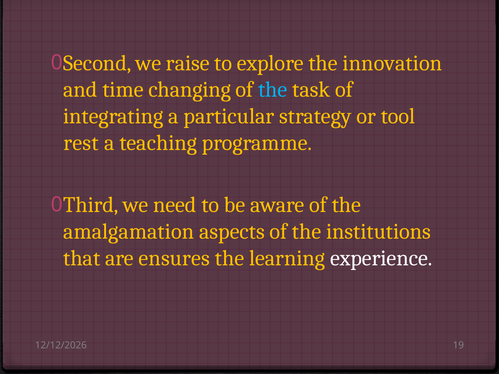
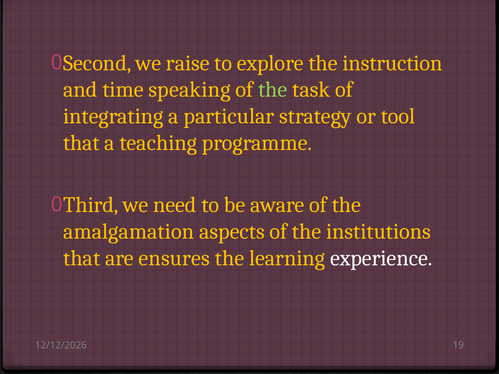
innovation: innovation -> instruction (393, 63)
changing: changing -> speaking (189, 90)
the colour: light blue -> light green (273, 90)
rest: rest -> that (81, 143)
